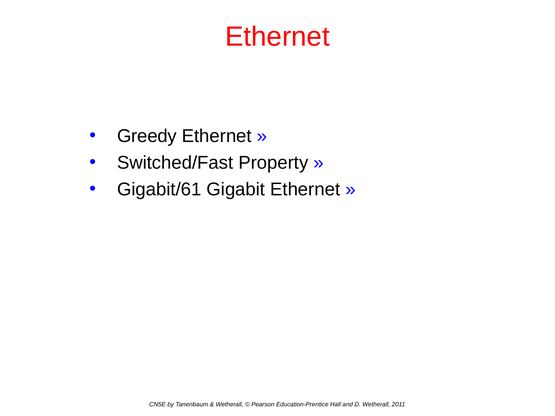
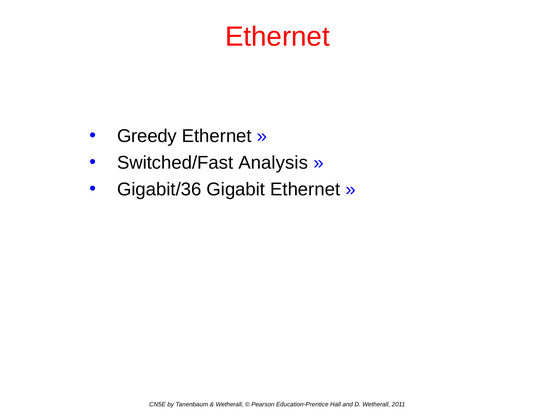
Property: Property -> Analysis (273, 163)
Gigabit/61: Gigabit/61 -> Gigabit/36 (159, 190)
